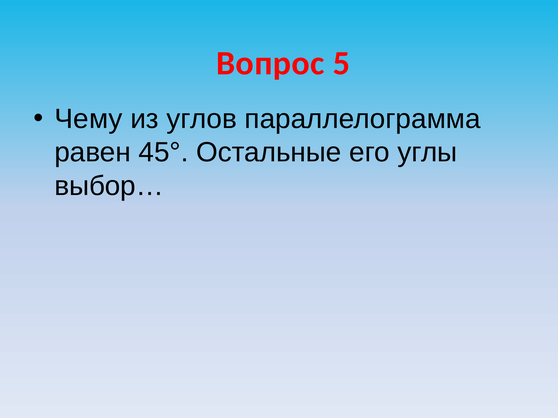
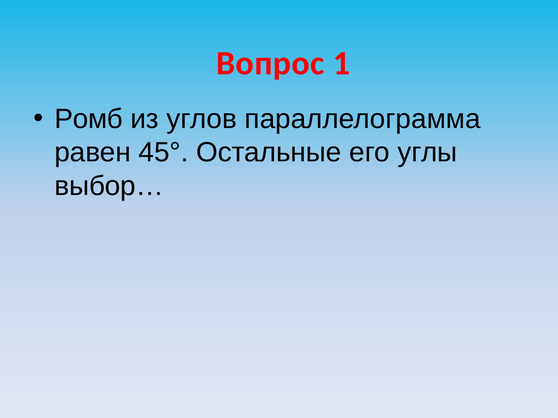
5: 5 -> 1 (342, 63)
Чему: Чему -> Ромб (89, 119)
